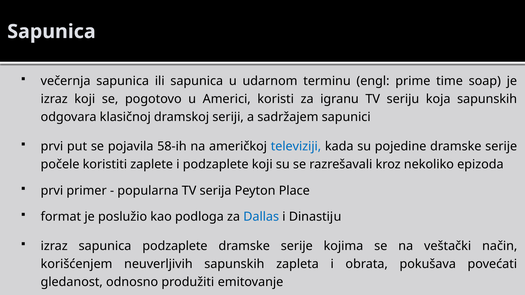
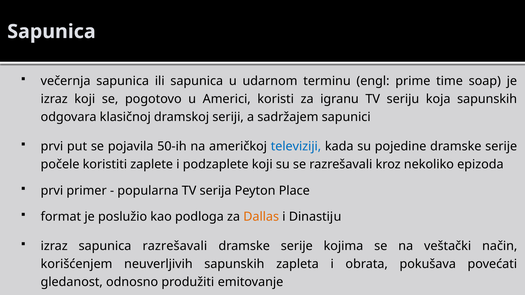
58-ih: 58-ih -> 50-ih (172, 146)
Dallas colour: blue -> orange (261, 217)
sapunica podzaplete: podzaplete -> razrešavali (175, 246)
